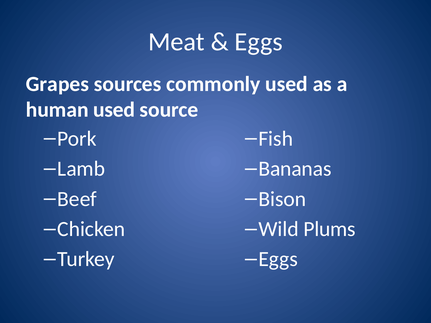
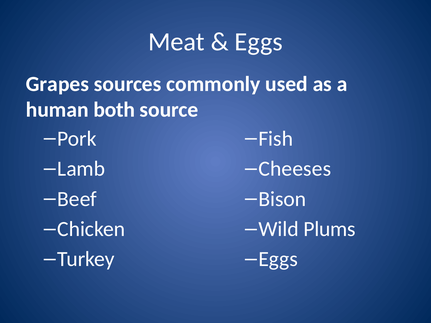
human used: used -> both (114, 110)
Bananas: Bananas -> Cheeses (295, 169)
